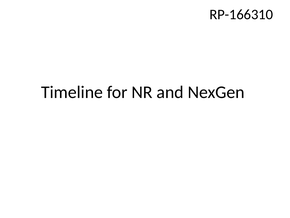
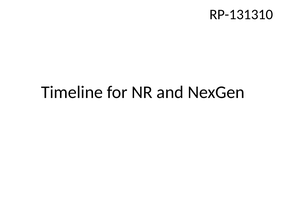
RP-166310: RP-166310 -> RP-131310 (241, 15)
